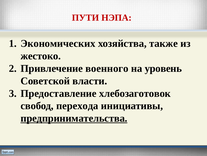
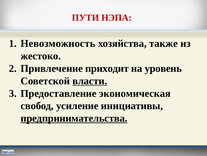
Экономических: Экономических -> Невозможность (58, 43)
военного: военного -> приходит (107, 68)
власти underline: none -> present (90, 81)
хлебозаготовок: хлебозаготовок -> экономическая (135, 93)
перехода: перехода -> усиление (77, 105)
